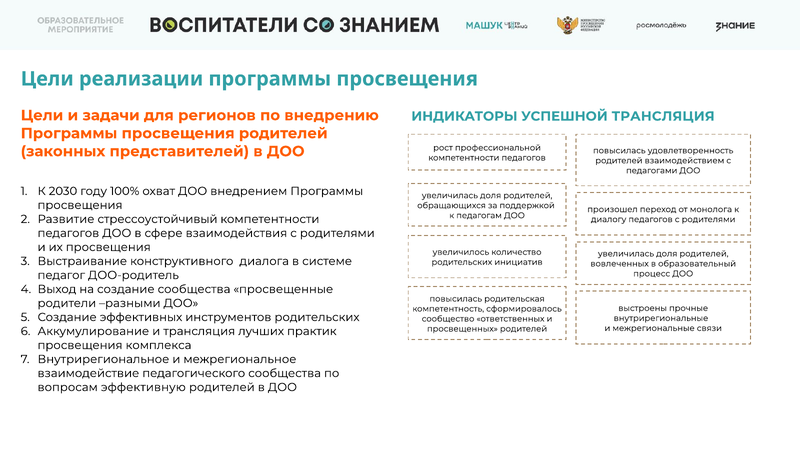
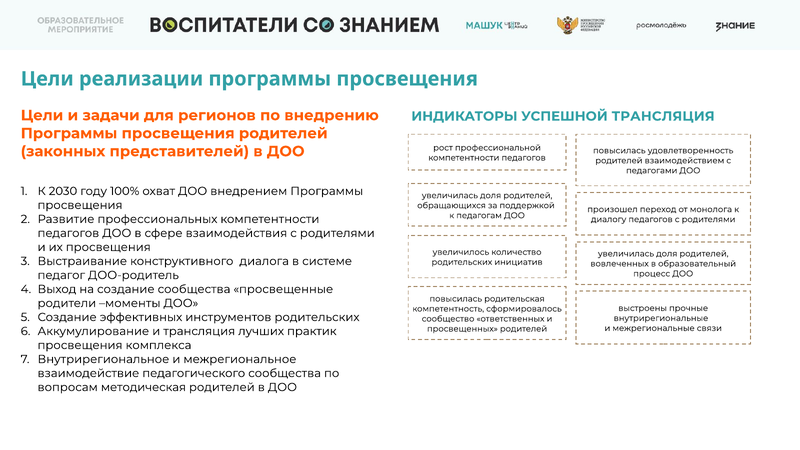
стрессоустойчивый: стрессоустойчивый -> профессиональных (157, 219)
разными: разными -> моменты (130, 303)
эффективную: эффективную -> методическая (143, 387)
